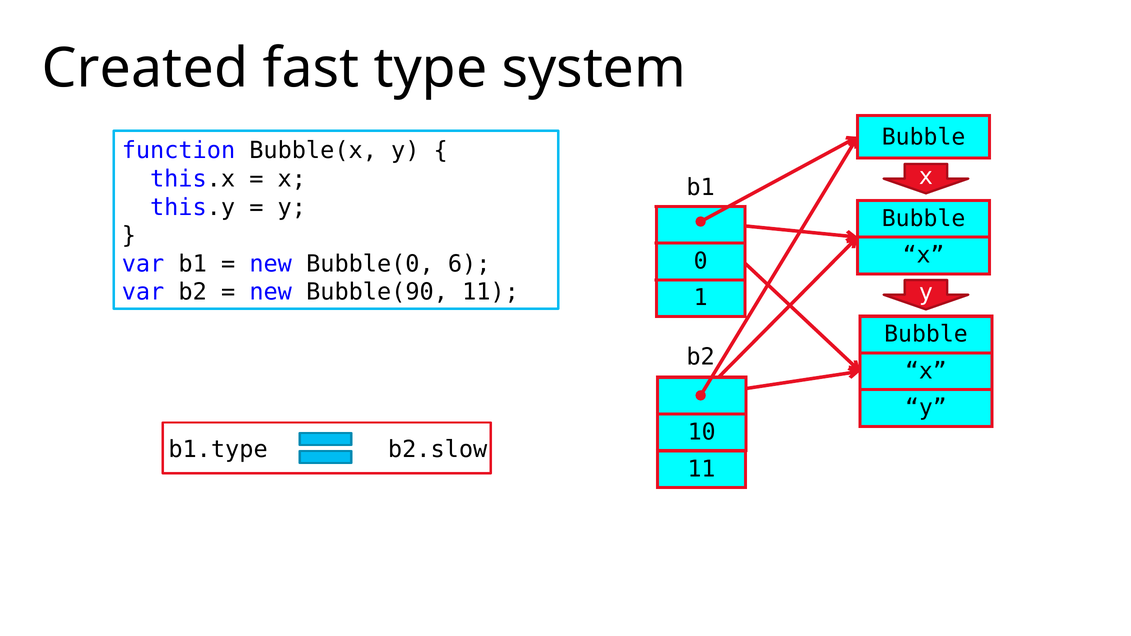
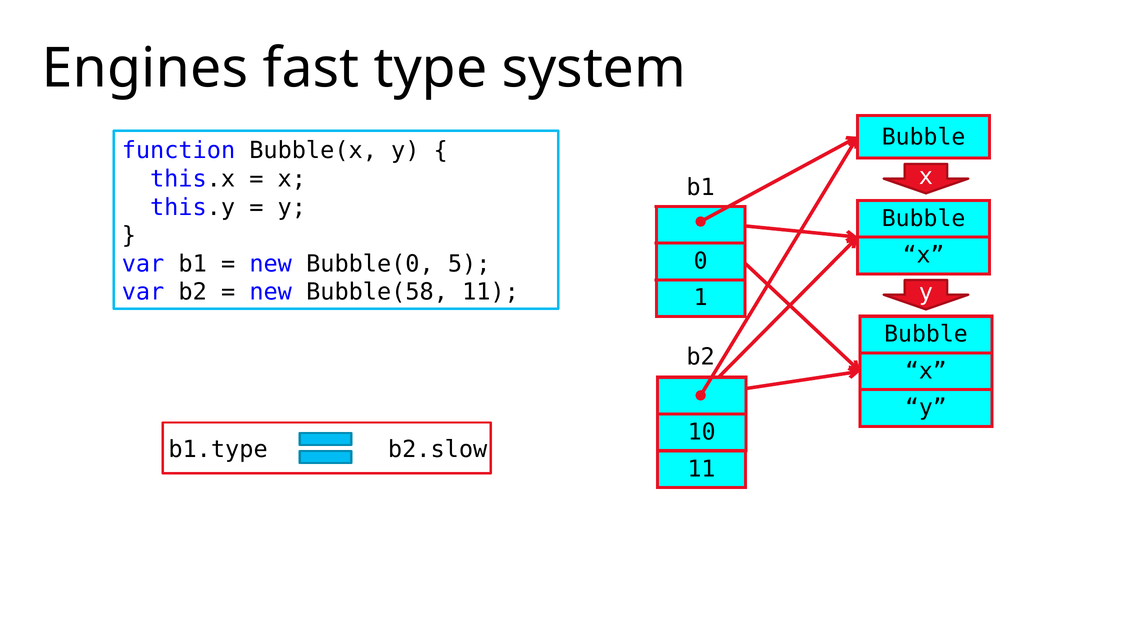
Created: Created -> Engines (145, 68)
6: 6 -> 5 (469, 264)
Bubble(90: Bubble(90 -> Bubble(58 (377, 292)
